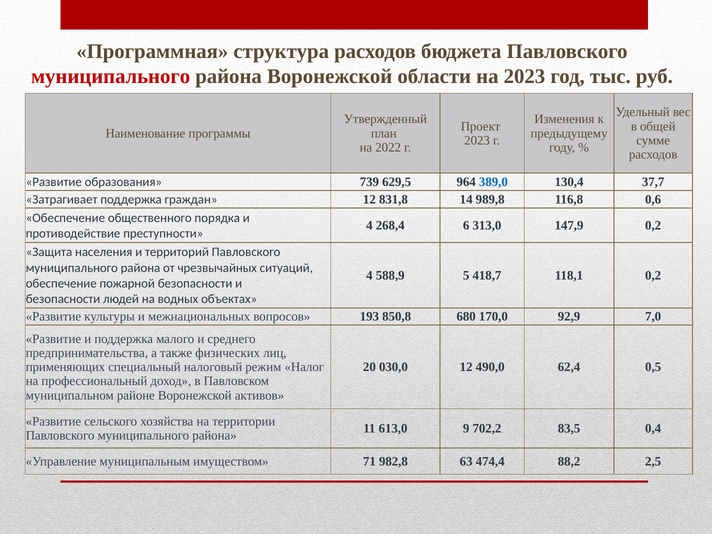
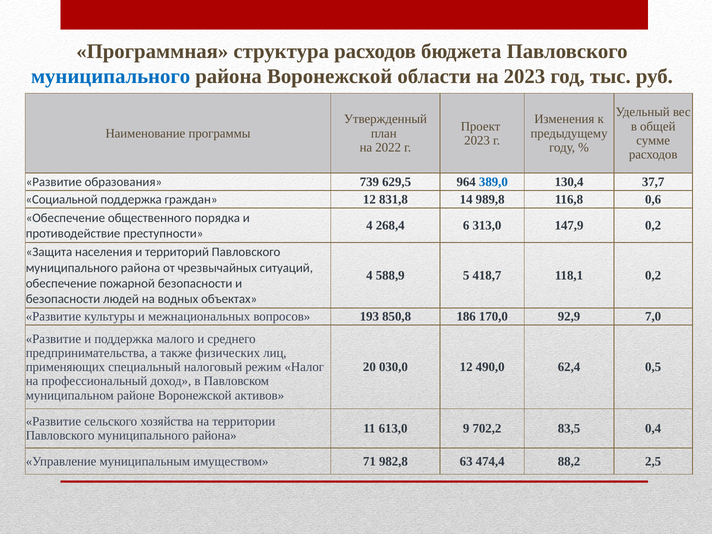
муниципального colour: red -> blue (111, 76)
Затрагивает: Затрагивает -> Социальной (62, 200)
680: 680 -> 186 (466, 317)
